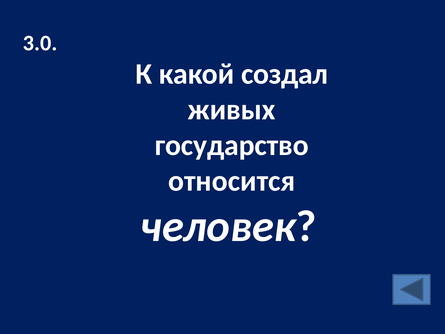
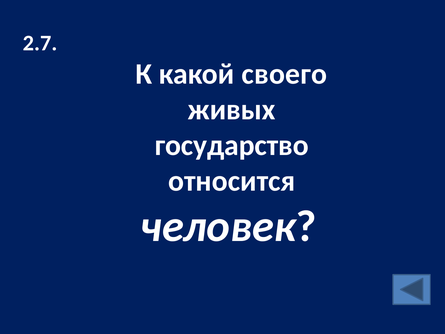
3.0: 3.0 -> 2.7 (40, 43)
создал: создал -> своего (284, 74)
